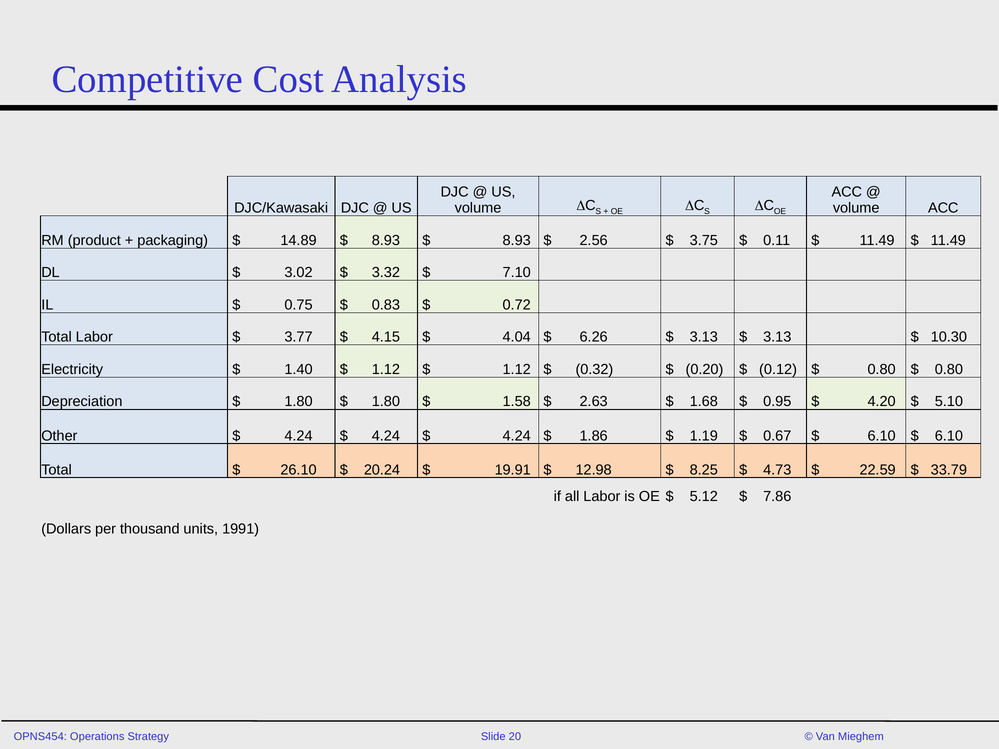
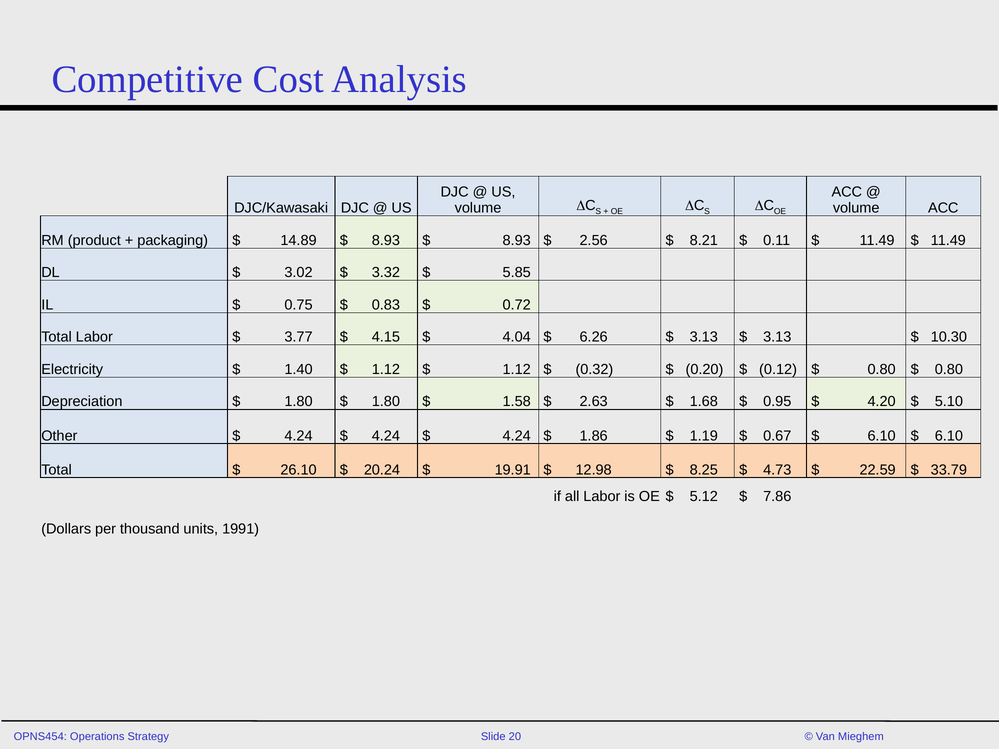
3.75: 3.75 -> 8.21 (704, 240)
7.10: 7.10 -> 5.85 (517, 273)
